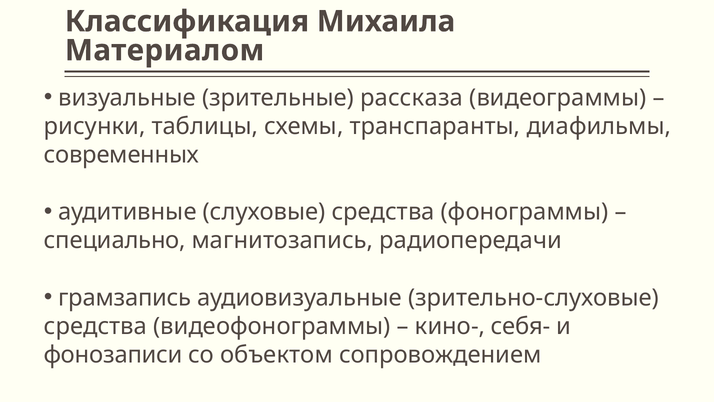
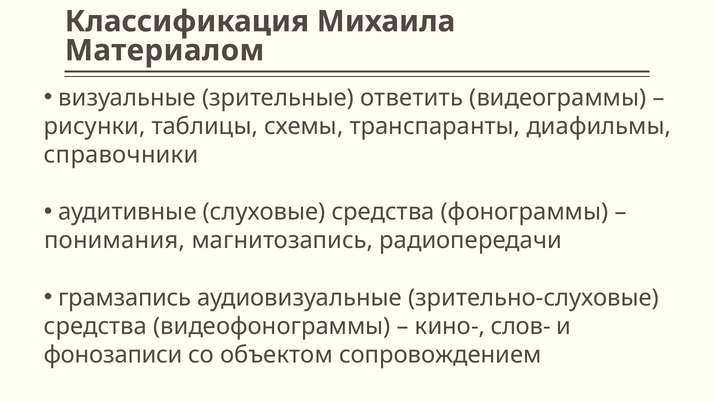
рассказа: рассказа -> ответить (412, 98)
современных: современных -> справочники (121, 155)
специально: специально -> понимания (115, 240)
себя-: себя- -> слов- (521, 326)
